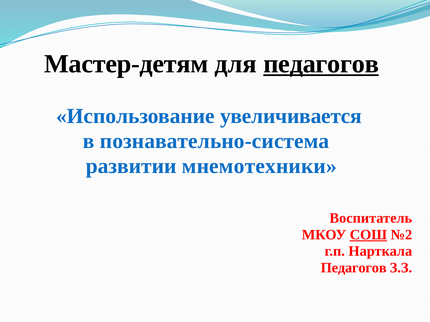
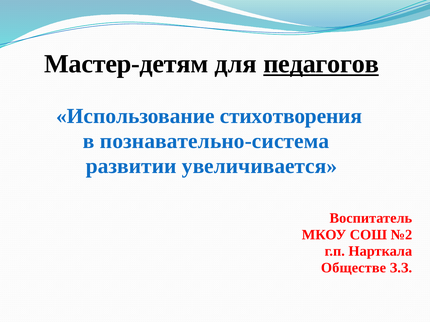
увеличивается: увеличивается -> стихотворения (291, 116)
мнемотехники: мнемотехники -> увеличивается (260, 166)
СОШ underline: present -> none (368, 235)
Педагогов: Педагогов -> Обществе (354, 268)
